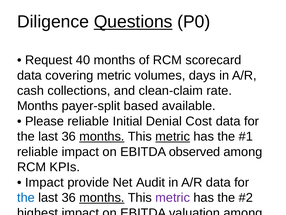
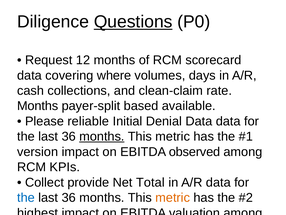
40: 40 -> 12 (83, 60)
covering metric: metric -> where (114, 75)
Denial Cost: Cost -> Data (199, 121)
metric underline: present -> none (173, 136)
reliable: reliable -> version (38, 152)
Impact: Impact -> Collect (44, 182)
Audit: Audit -> Total (150, 182)
months underline: present -> none (102, 197)
metric colour: purple -> orange (173, 197)
